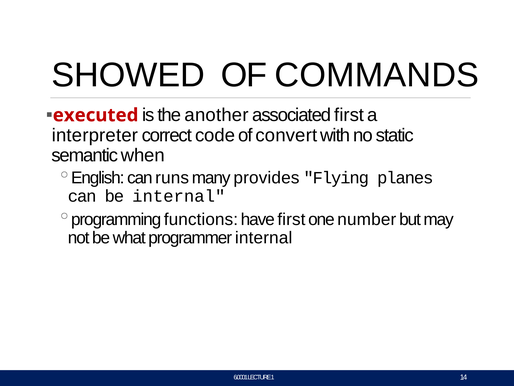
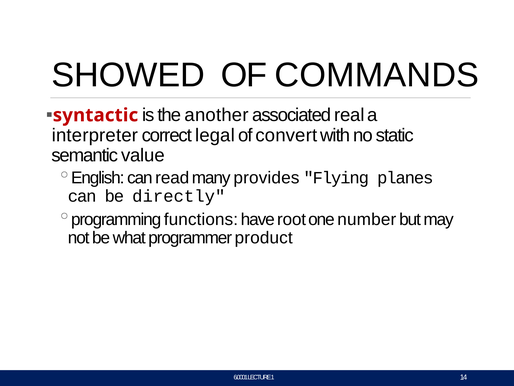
executed: executed -> syntactic (95, 115)
associated first: first -> real (349, 115)
code: code -> legal (215, 135)
when: when -> value (143, 155)
runs: runs -> read (172, 178)
be internal: internal -> directly (179, 196)
have first: first -> root (292, 219)
programmer internal: internal -> product (264, 238)
